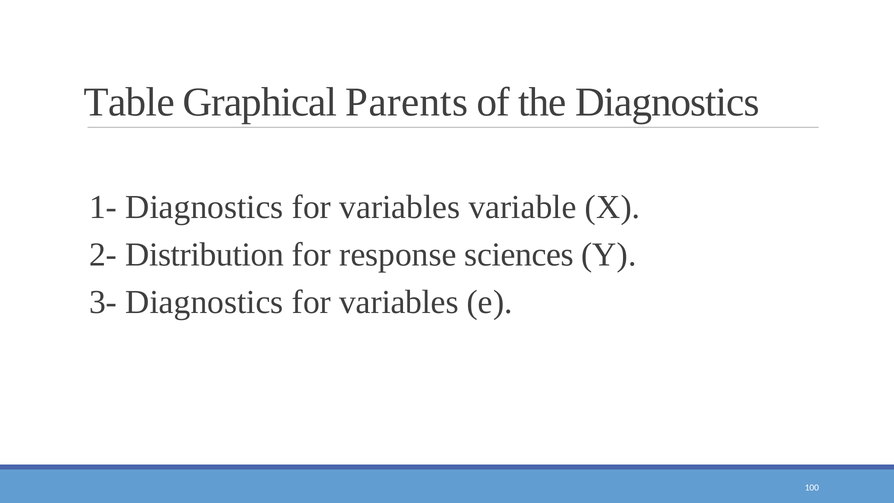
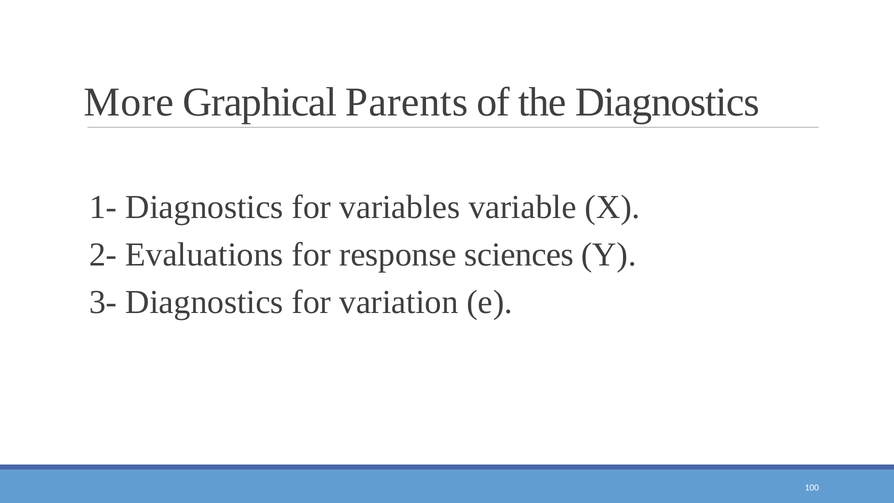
Table: Table -> More (129, 102)
Distribution: Distribution -> Evaluations (204, 255)
3- Diagnostics for variables: variables -> variation (399, 302)
